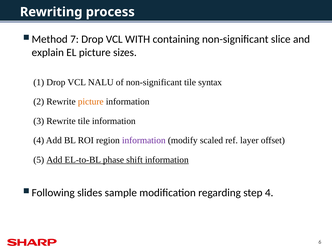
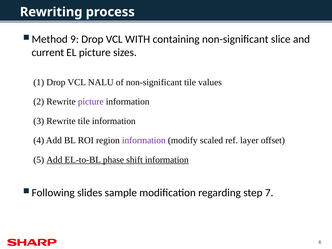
7: 7 -> 9 (75, 39)
explain: explain -> current (48, 53)
syntax: syntax -> values (210, 82)
picture colour: orange -> purple (91, 102)
step 4: 4 -> 7 (269, 193)
